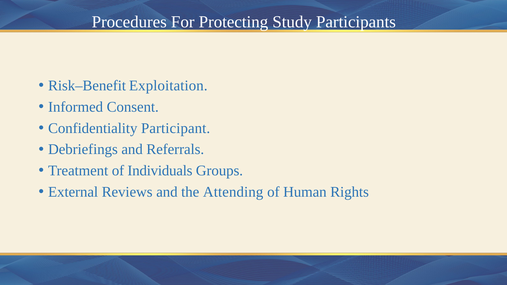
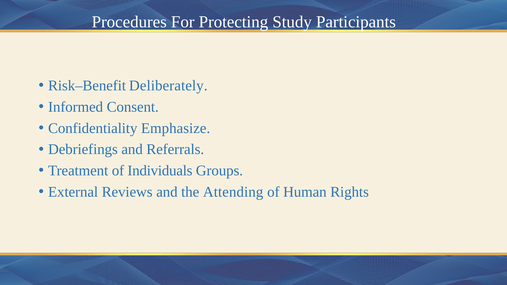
Exploitation: Exploitation -> Deliberately (168, 86)
Participant: Participant -> Emphasize (176, 128)
